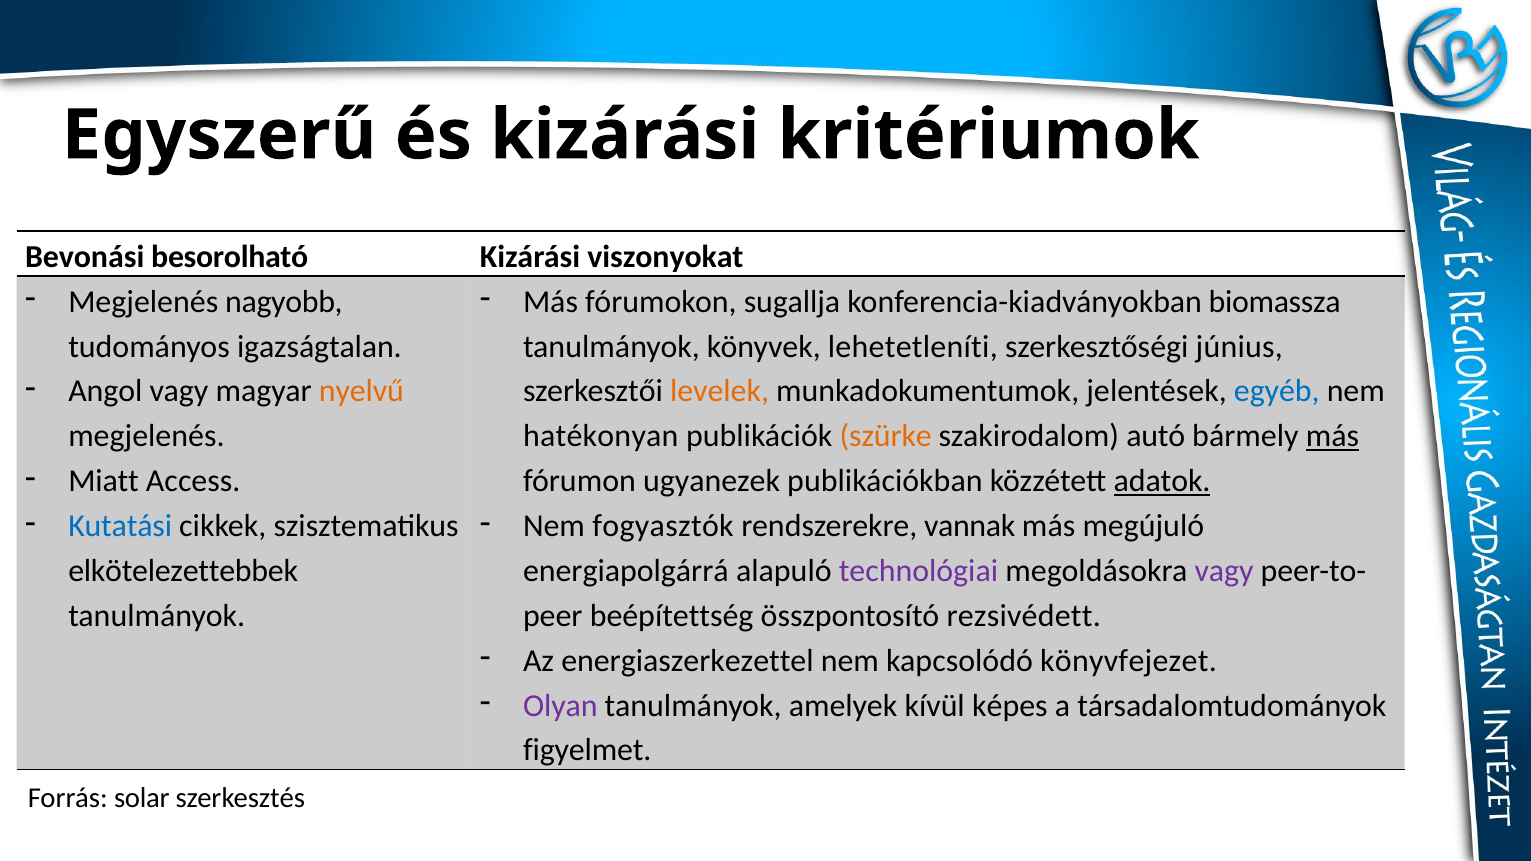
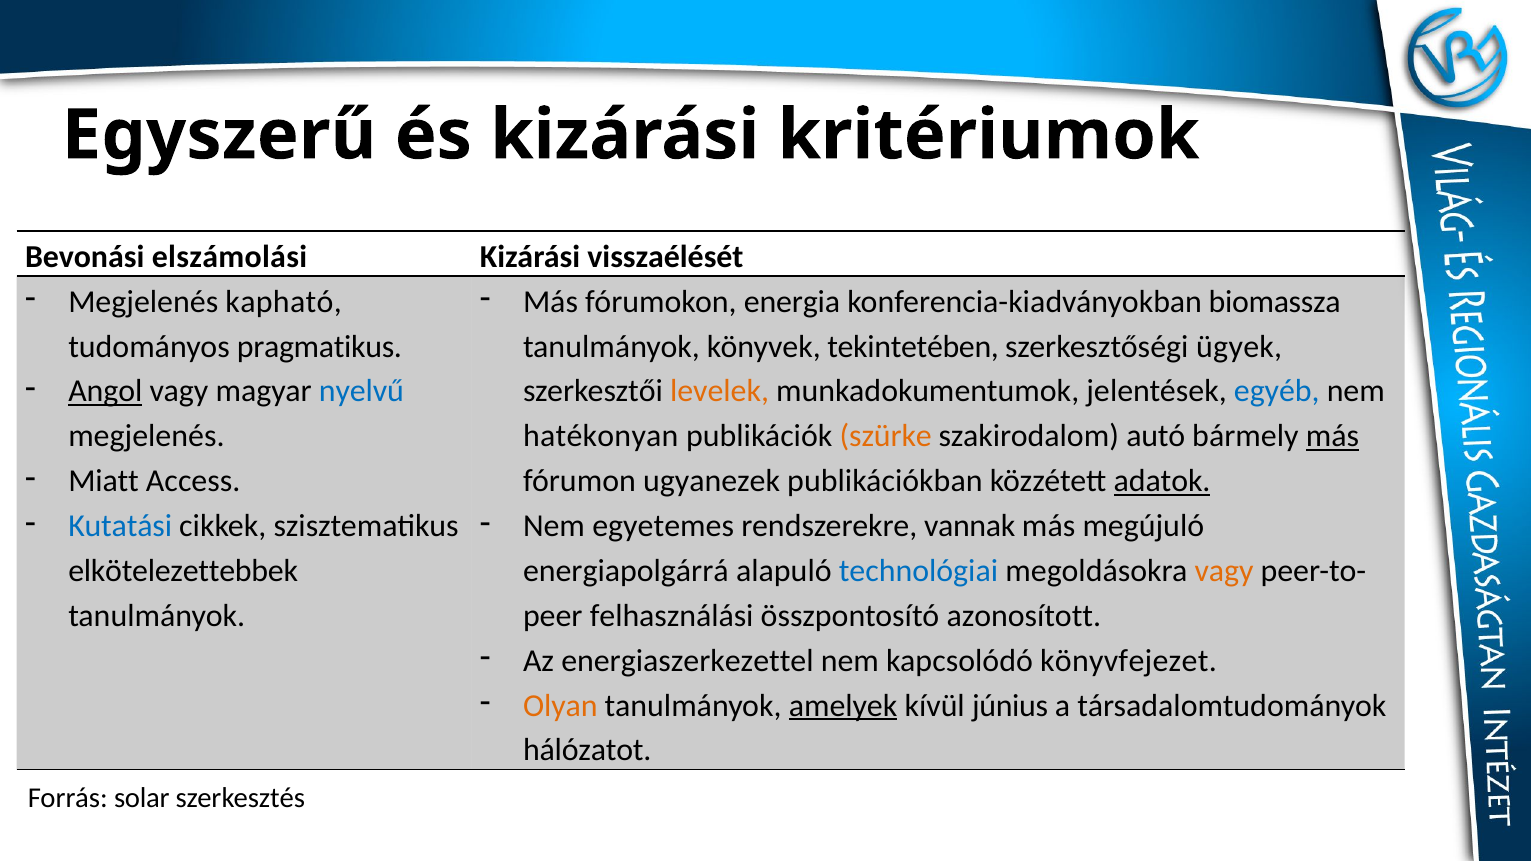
besorolható: besorolható -> elszámolási (229, 257)
viszonyokat: viszonyokat -> visszaélését (665, 257)
nagyobb: nagyobb -> kapható (284, 302)
sugallja: sugallja -> energia (792, 302)
igazságtalan: igazságtalan -> pragmatikus (319, 347)
lehetetleníti: lehetetleníti -> tekintetében (913, 347)
június: június -> ügyek (1239, 347)
Angol underline: none -> present (105, 391)
nyelvű colour: orange -> blue (361, 391)
fogyasztók: fogyasztók -> egyetemes (663, 526)
technológiai colour: purple -> blue (918, 571)
vagy colour: purple -> orange (1224, 571)
beépítettség: beépítettség -> felhasználási (672, 616)
rezsivédett: rezsivédett -> azonosított (1024, 616)
Olyan colour: purple -> orange (560, 706)
amelyek underline: none -> present (843, 706)
képes: képes -> június (1010, 706)
figyelmet: figyelmet -> hálózatot (587, 751)
